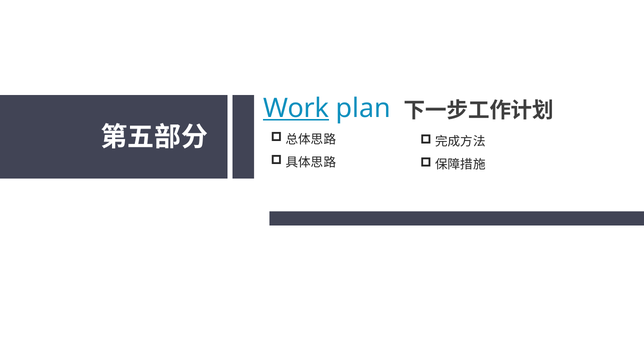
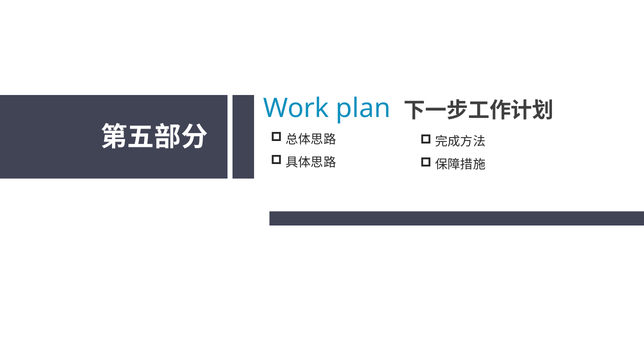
Work underline: present -> none (296, 108)
